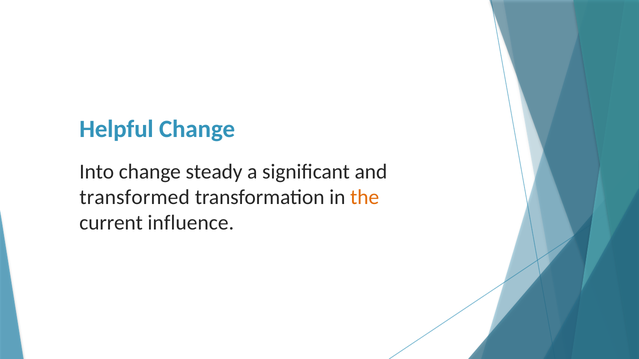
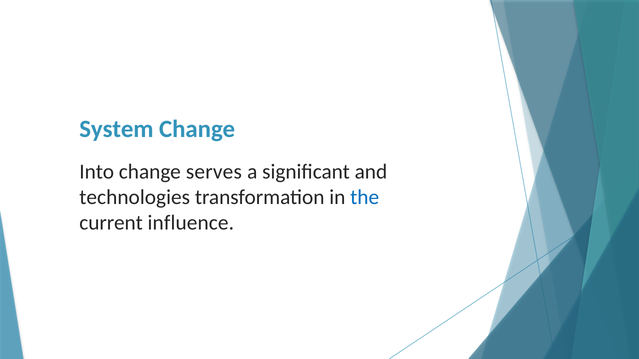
Helpful: Helpful -> System (116, 129)
steady: steady -> serves (214, 172)
transformed: transformed -> technologies (135, 198)
the colour: orange -> blue (365, 198)
